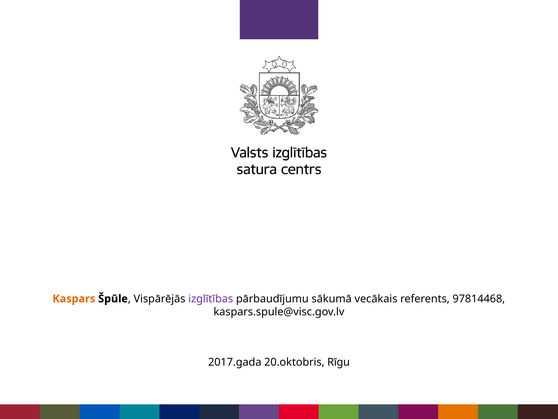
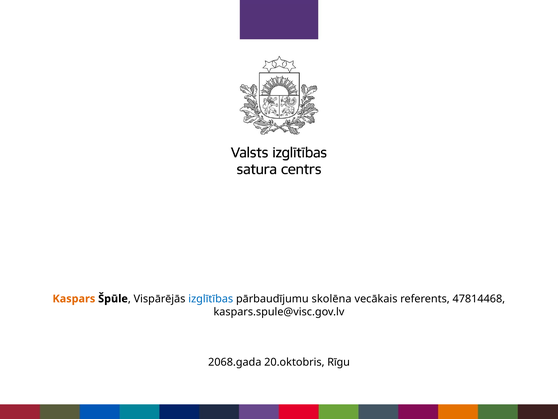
izglītības colour: purple -> blue (211, 298)
sākumā: sākumā -> skolēna (332, 298)
97814468: 97814468 -> 47814468 (479, 298)
2017.gada: 2017.gada -> 2068.gada (235, 362)
